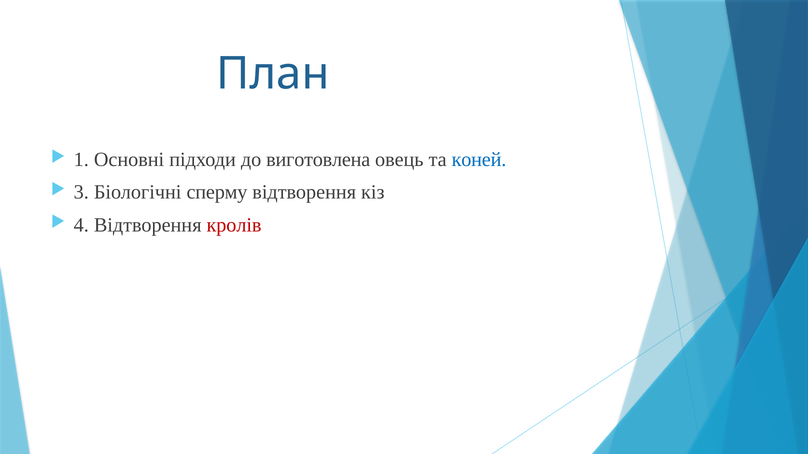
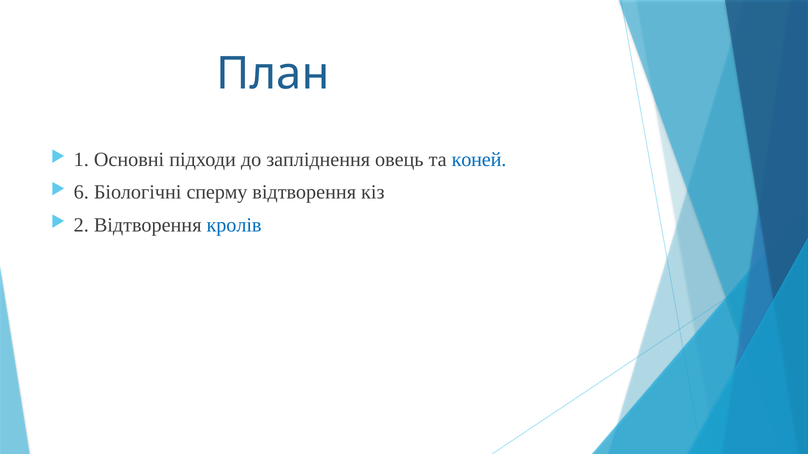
виготовлена: виготовлена -> запліднення (318, 160)
3: 3 -> 6 (81, 192)
4: 4 -> 2 (81, 225)
кролів colour: red -> blue (234, 225)
